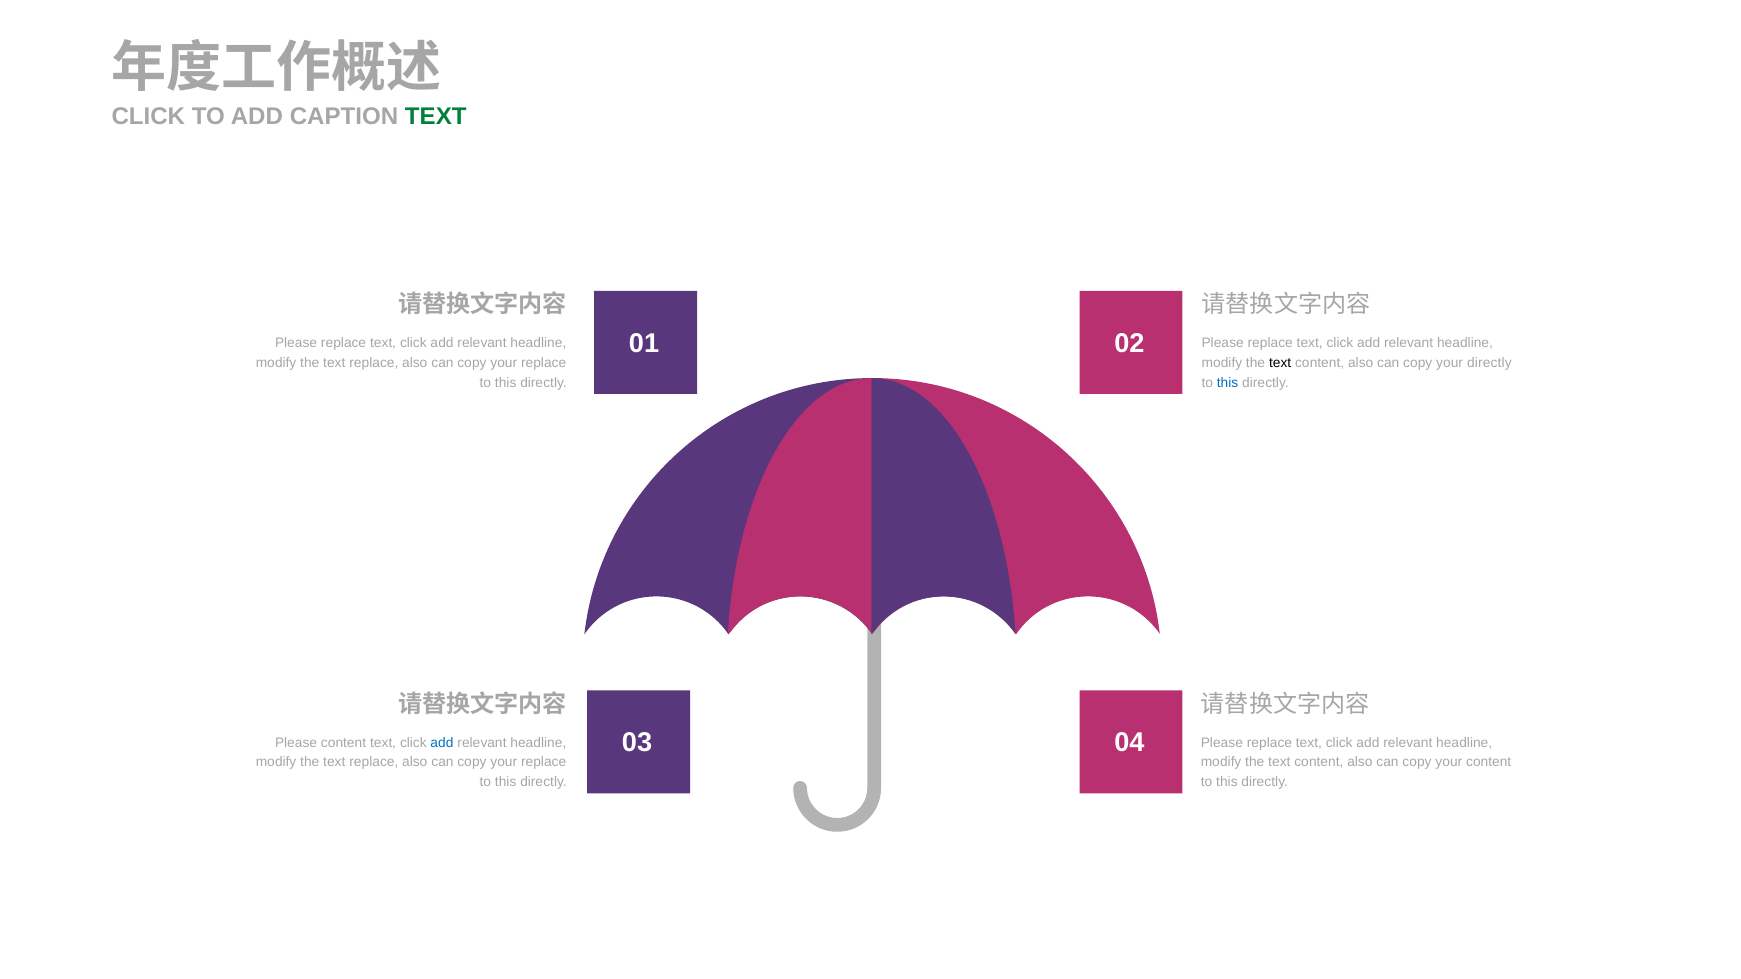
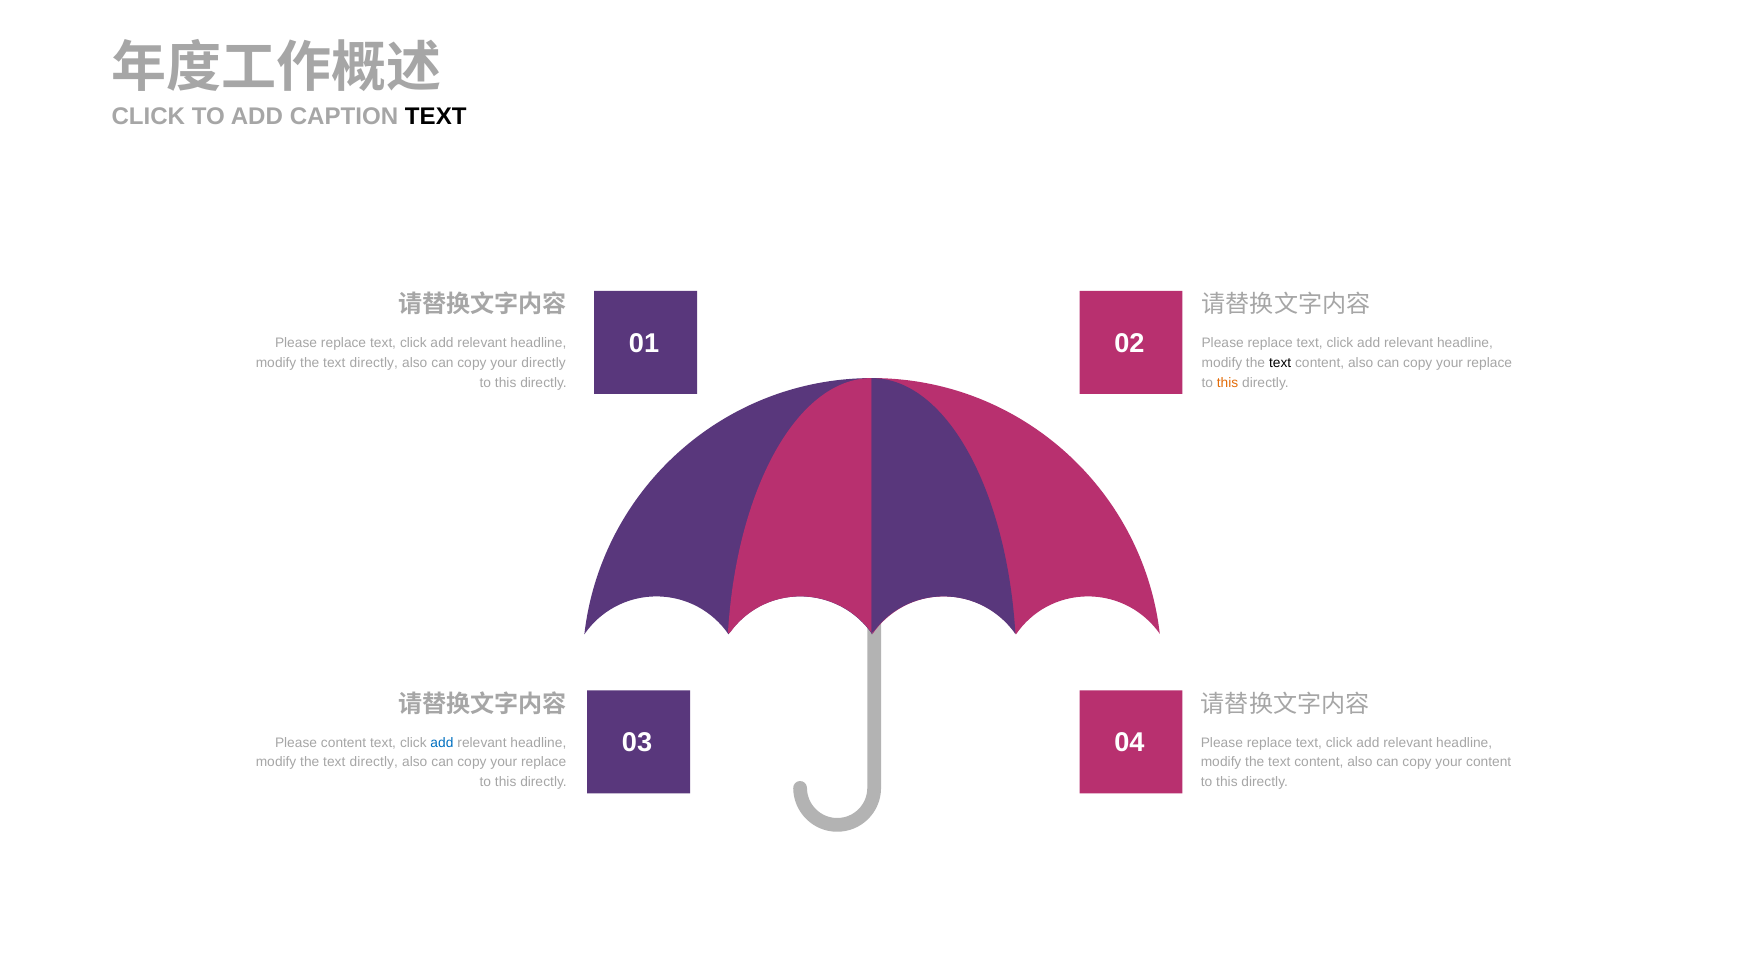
TEXT colour: green -> black (436, 117)
replace: replace -> directly (374, 363)
replace: replace -> directly (544, 363)
directly: directly -> replace (1489, 363)
this colour: blue -> orange (1228, 383)
replace: replace -> directly (374, 763)
